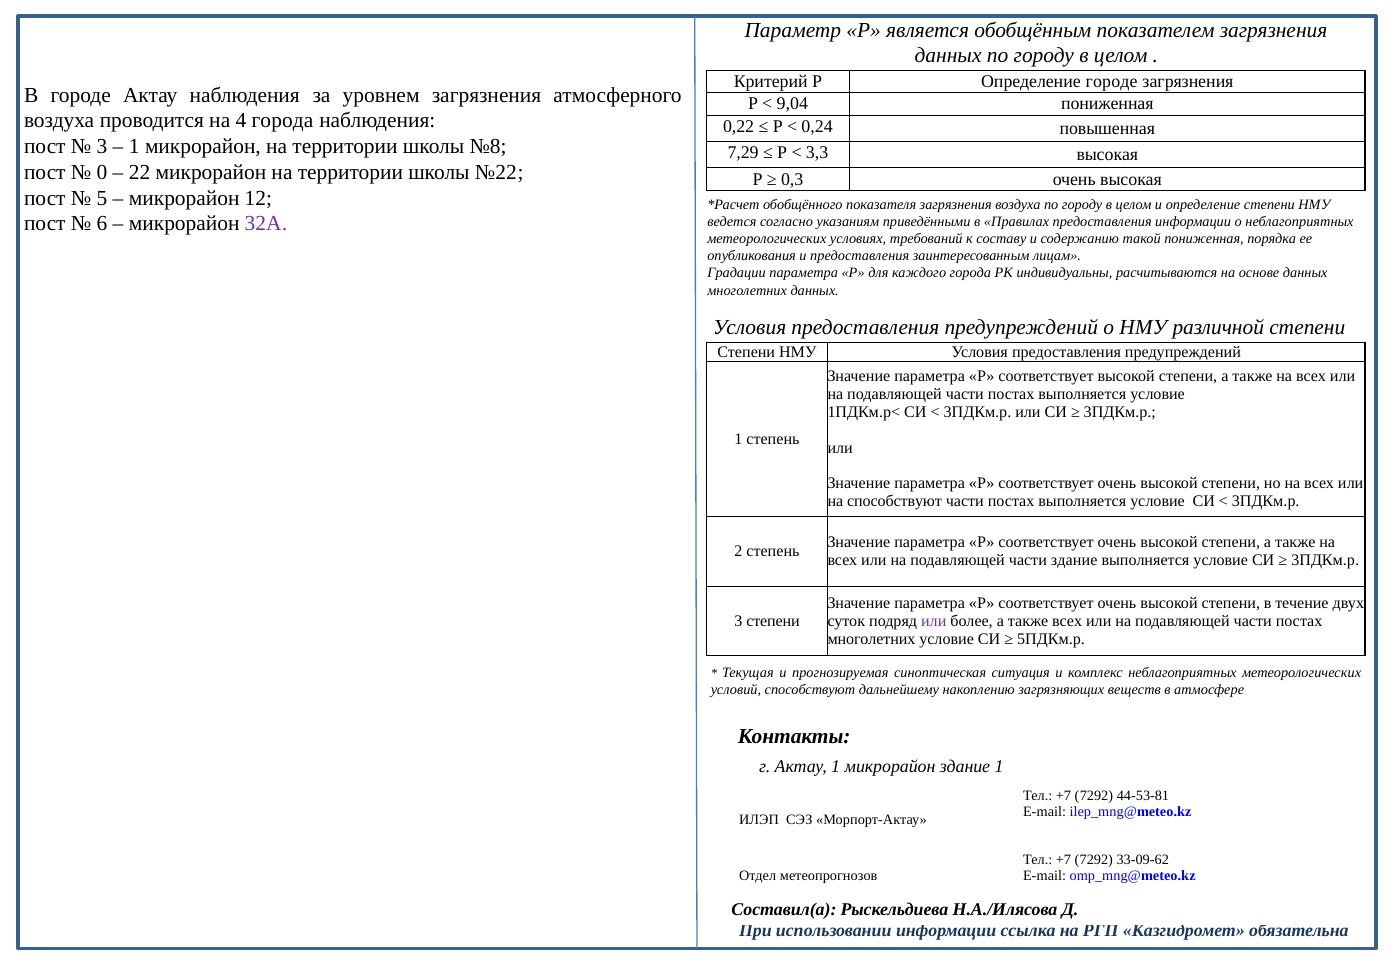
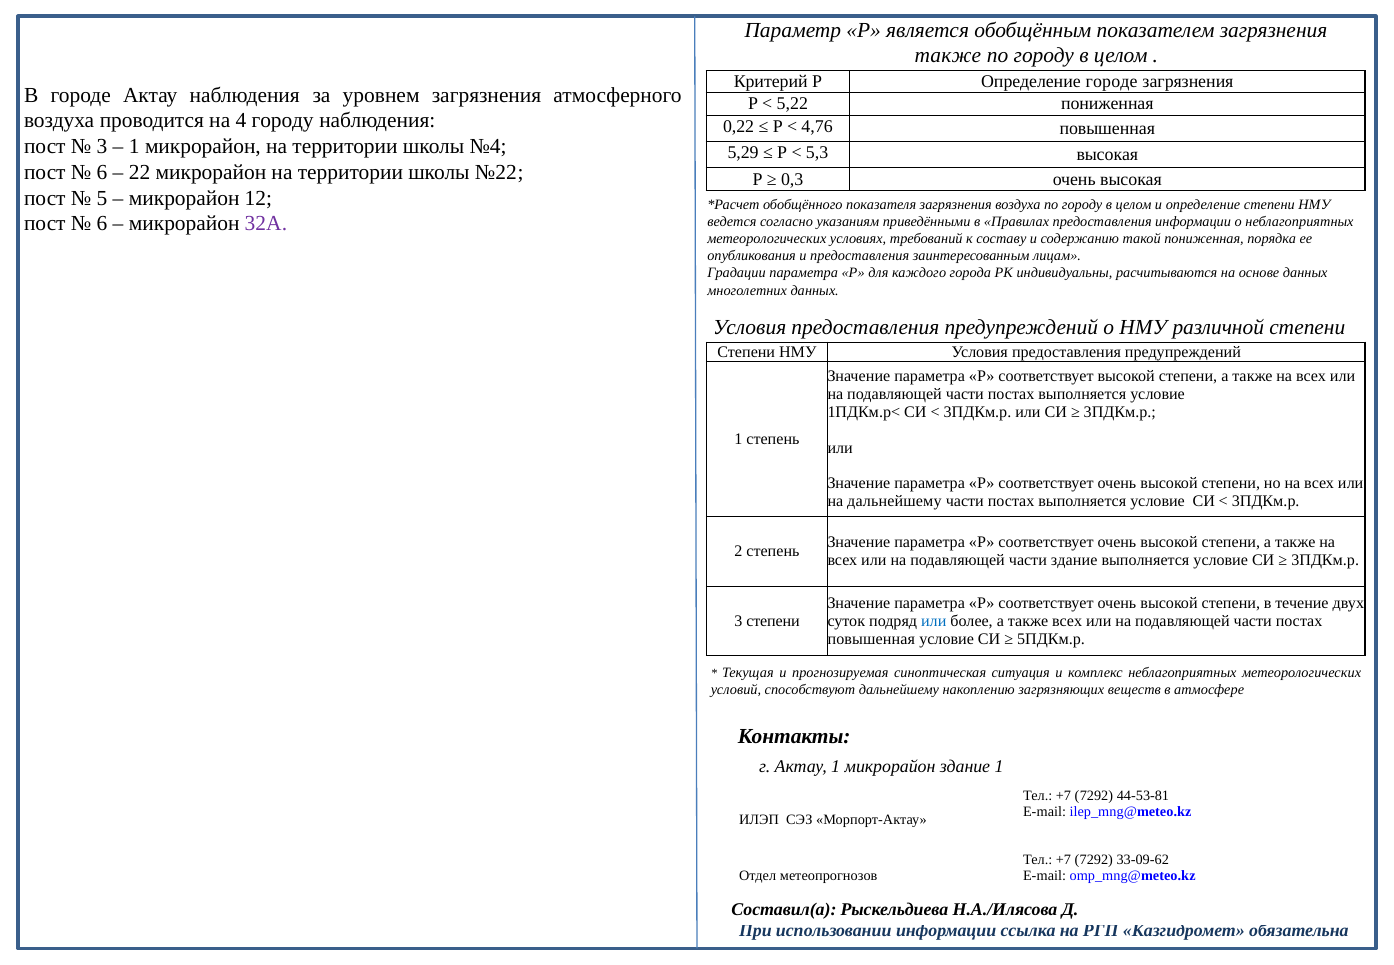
данных: данных -> также (948, 56)
9,04: 9,04 -> 5,22 (792, 103)
4 города: города -> городу (283, 121)
0,24: 0,24 -> 4,76 (817, 126)
№8: №8 -> №4 (488, 147)
7,29: 7,29 -> 5,29 (743, 153)
3,3: 3,3 -> 5,3 (817, 153)
0: 0 -> 6 (102, 172)
на способствуют: способствуют -> дальнейшему (894, 501)
или colour: purple -> blue (934, 621)
многолетних: многолетних -> повышенная (871, 639)
